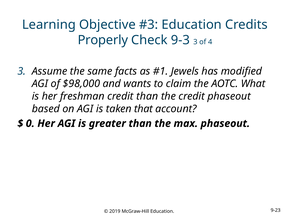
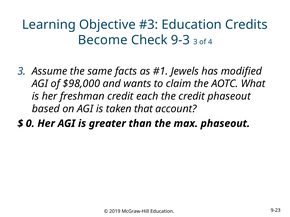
Properly: Properly -> Become (103, 40)
credit than: than -> each (147, 97)
